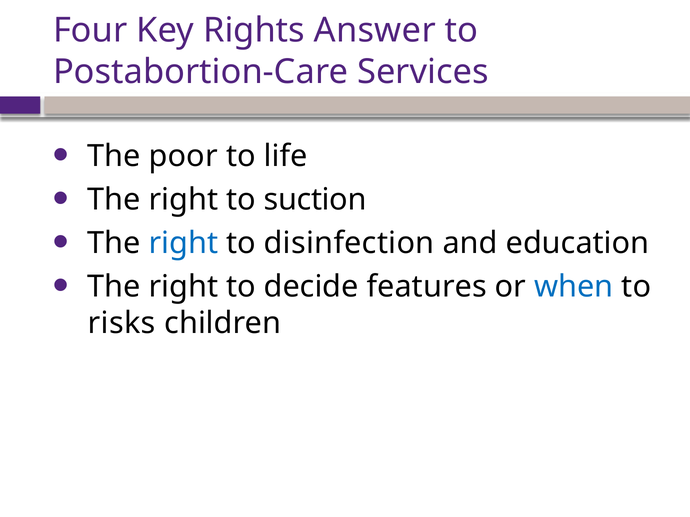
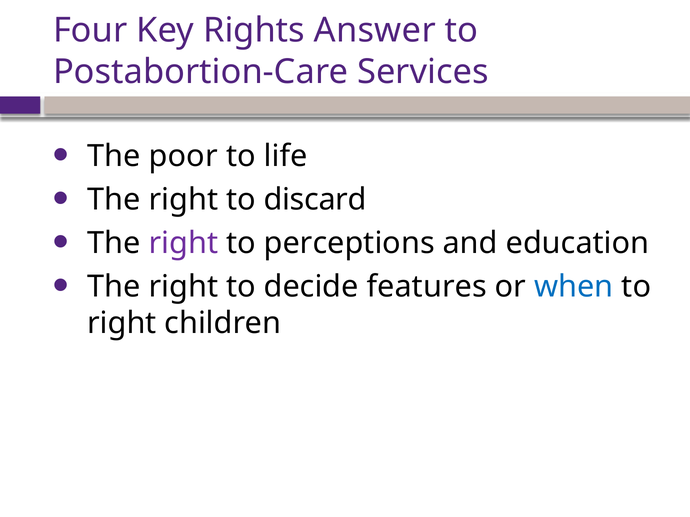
suction: suction -> discard (315, 200)
right colour: blue -> purple (183, 243)
disinfection: disinfection -> perceptions (349, 243)
risks: risks -> right (122, 324)
